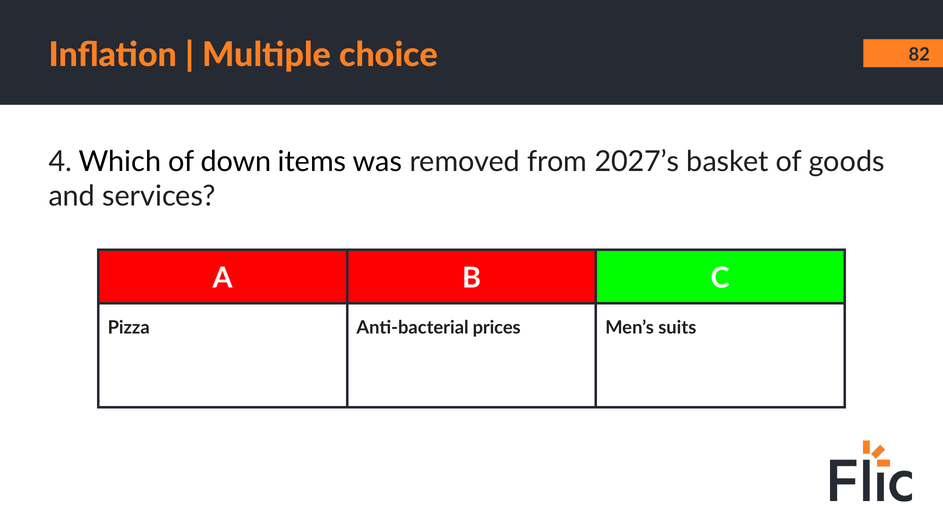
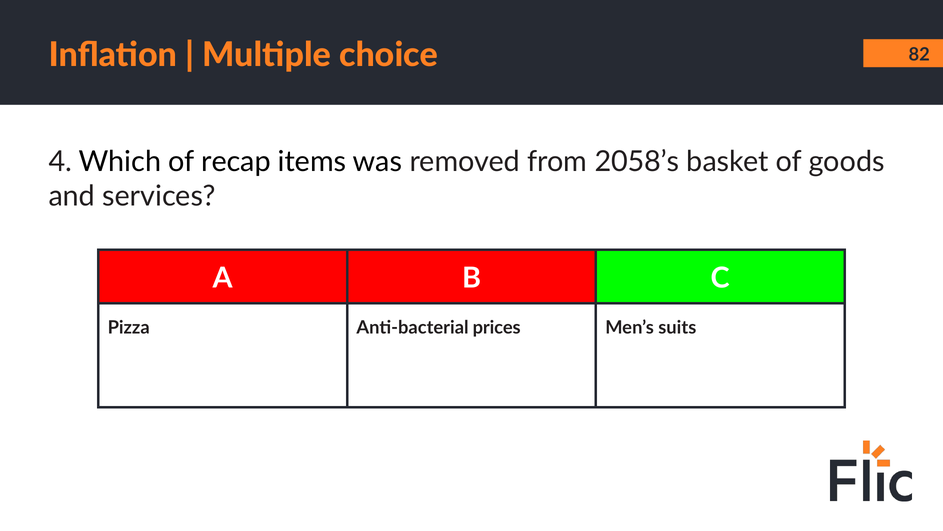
down: down -> recap (236, 162)
2027’s: 2027’s -> 2058’s (637, 162)
